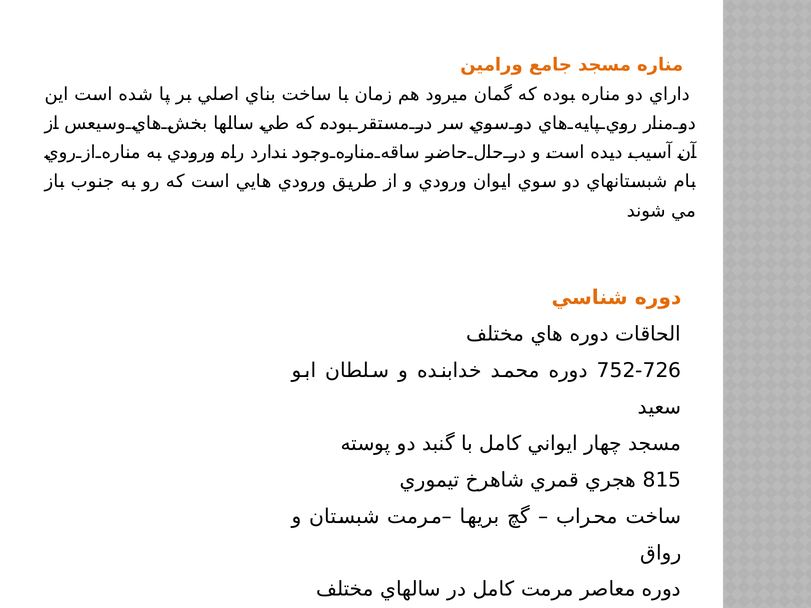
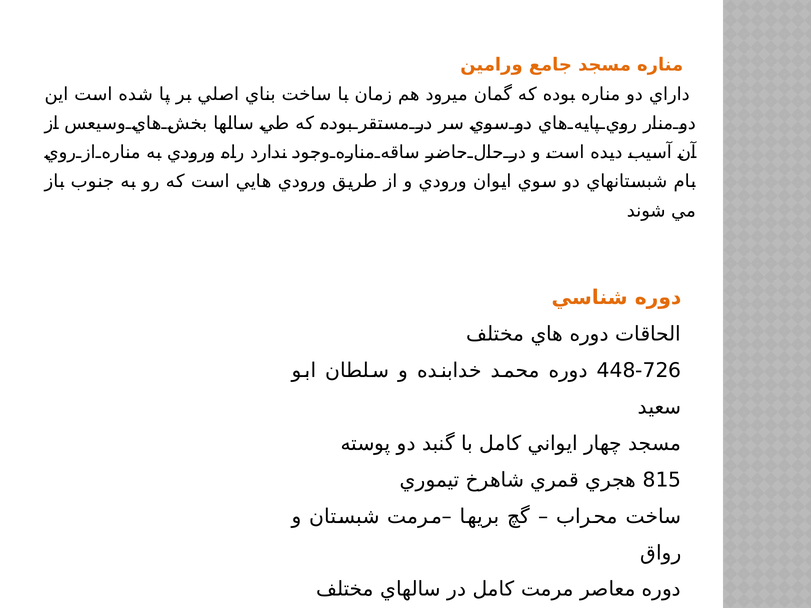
752-726: 752-726 -> 448-726 (639, 371)
